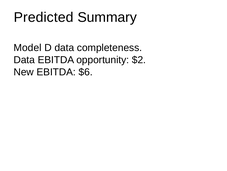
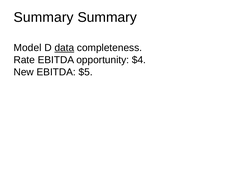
Predicted: Predicted -> Summary (44, 17)
data underline: none -> present (64, 48)
Data: Data -> Rate (24, 60)
$2: $2 -> $4 (139, 60)
$6: $6 -> $5 (86, 72)
